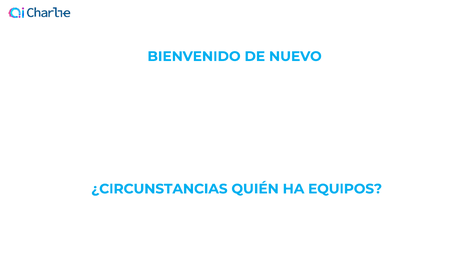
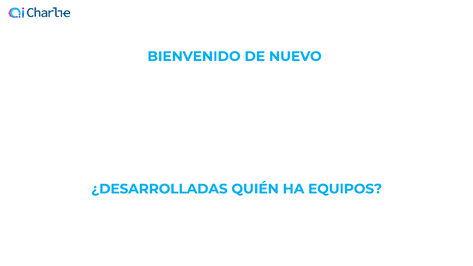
¿CIRCUNSTANCIAS: ¿CIRCUNSTANCIAS -> ¿DESARROLLADAS (159, 189)
